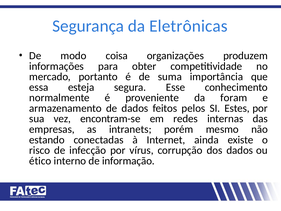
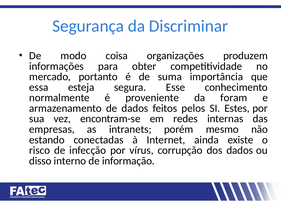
Eletrônicas: Eletrônicas -> Discriminar (189, 26)
ético: ético -> disso (40, 161)
